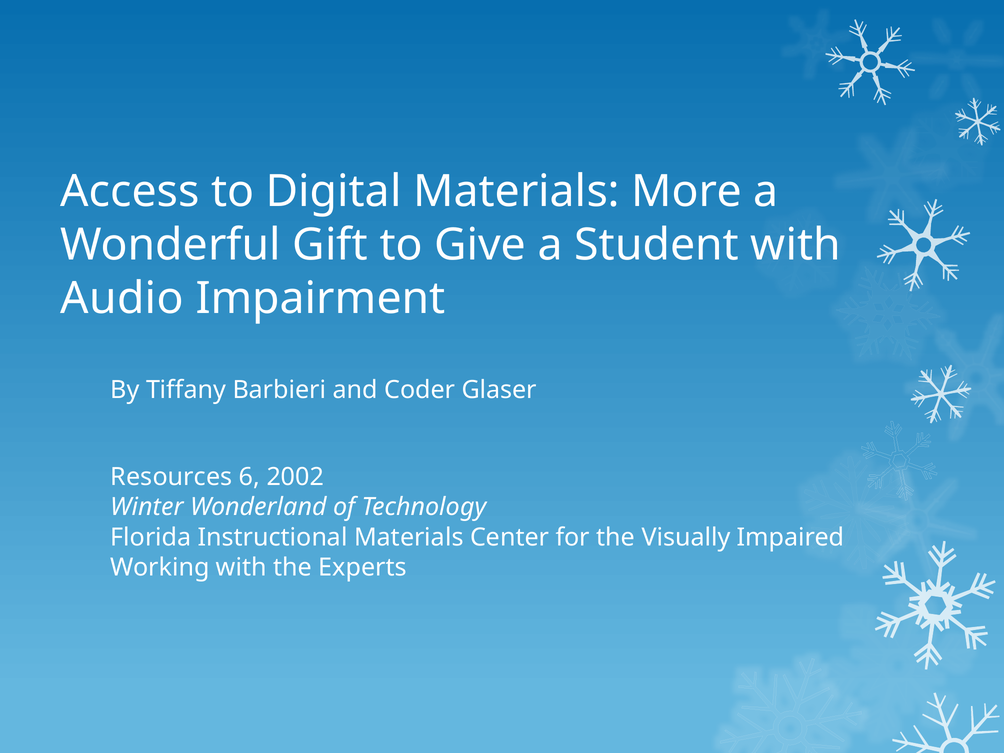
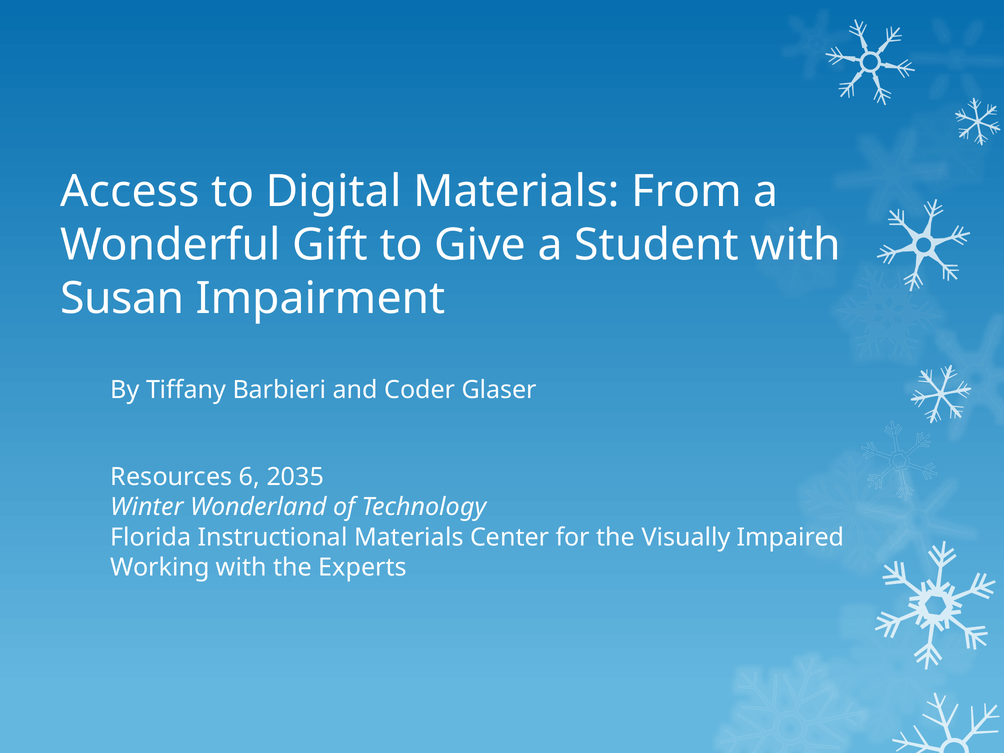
More: More -> From (687, 192)
Audio: Audio -> Susan (122, 299)
2002: 2002 -> 2035 (295, 477)
